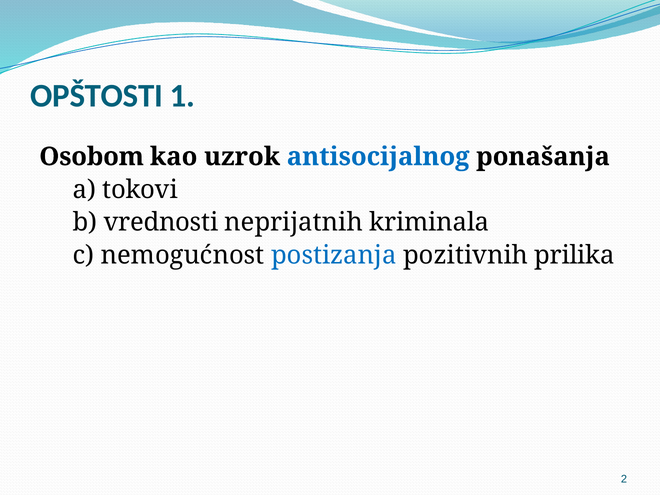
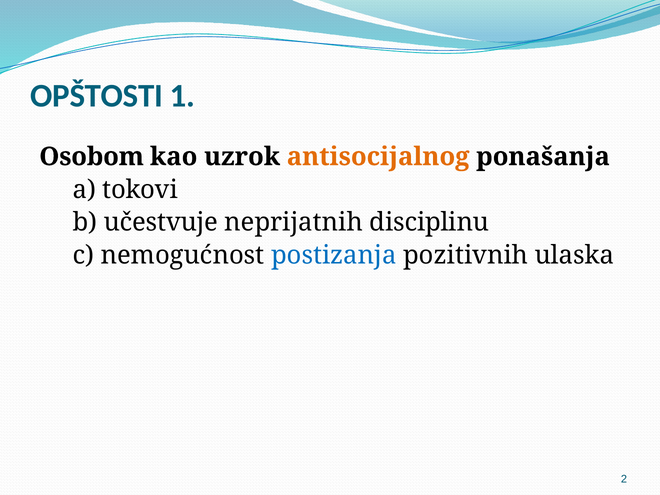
antisocijalnog colour: blue -> orange (378, 157)
vrednosti: vrednosti -> učestvuje (161, 222)
kriminala: kriminala -> disciplinu (429, 222)
prilika: prilika -> ulaska (574, 255)
